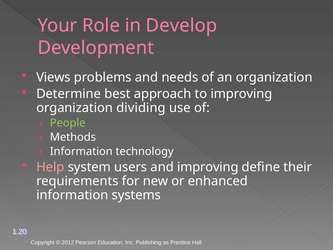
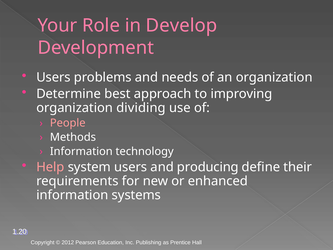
Views: Views -> Users (53, 77)
People colour: light green -> pink (68, 123)
and improving: improving -> producing (208, 167)
